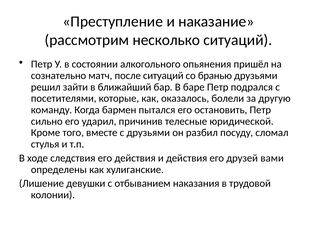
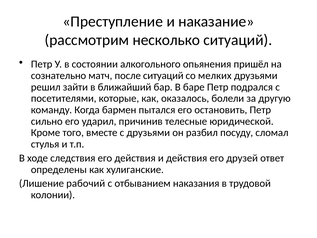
бранью: бранью -> мелких (215, 76)
вами: вами -> ответ (272, 158)
девушки: девушки -> рабочий (86, 183)
